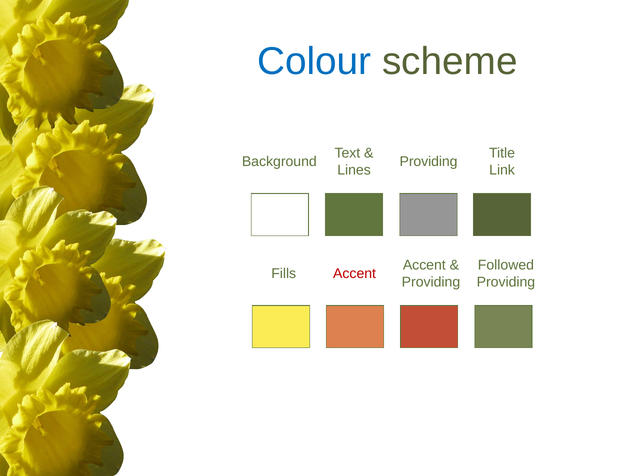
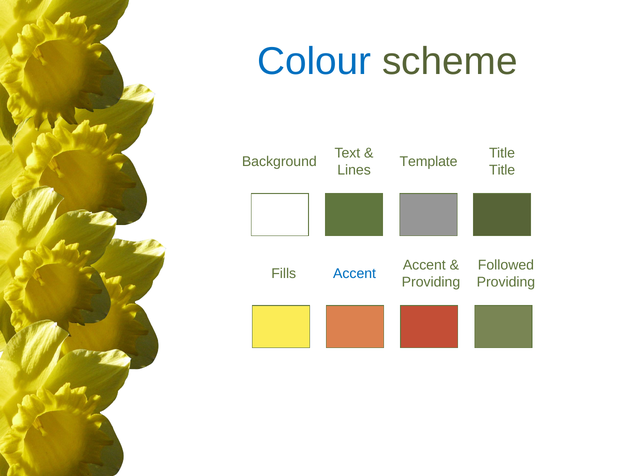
Providing: Providing -> Template (429, 161)
Link: Link -> Title (502, 170)
Accent colour: red -> blue (355, 273)
